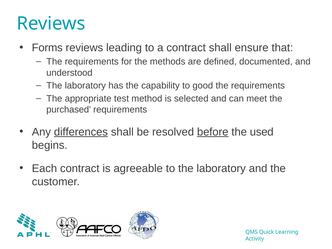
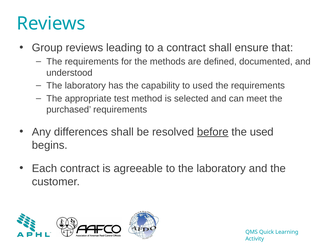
Forms: Forms -> Group (47, 48)
to good: good -> used (203, 86)
differences underline: present -> none (81, 132)
